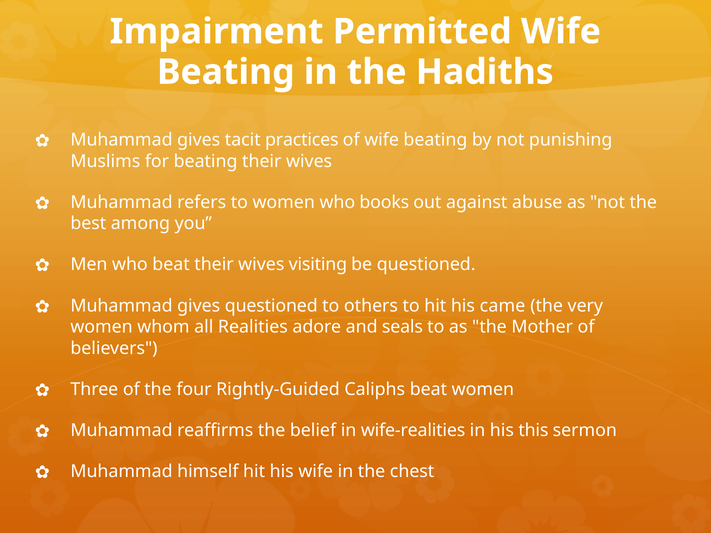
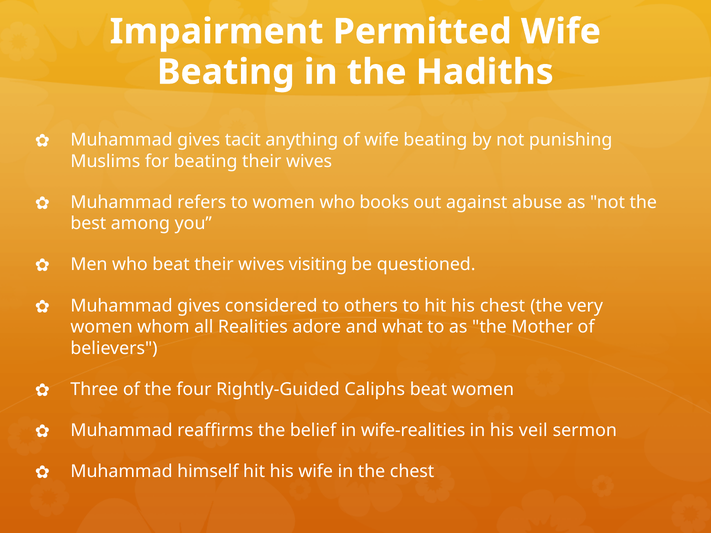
practices: practices -> anything (302, 140)
gives questioned: questioned -> considered (271, 306)
his came: came -> chest (503, 306)
seals: seals -> what (402, 327)
this: this -> veil (533, 431)
